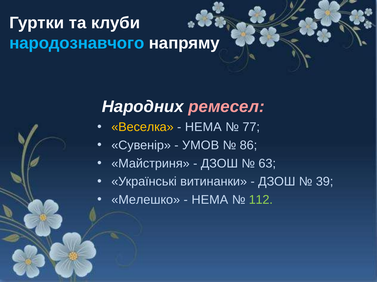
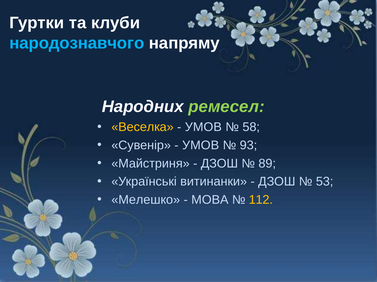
ремесел colour: pink -> light green (227, 107)
НЕМА: НЕМА -> УМОВ (203, 127)
77: 77 -> 58 (251, 127)
86: 86 -> 93 (248, 146)
63: 63 -> 89 (267, 164)
39: 39 -> 53 (325, 182)
НЕМА: НЕМА -> МОВА (210, 200)
112 colour: light green -> yellow (261, 200)
